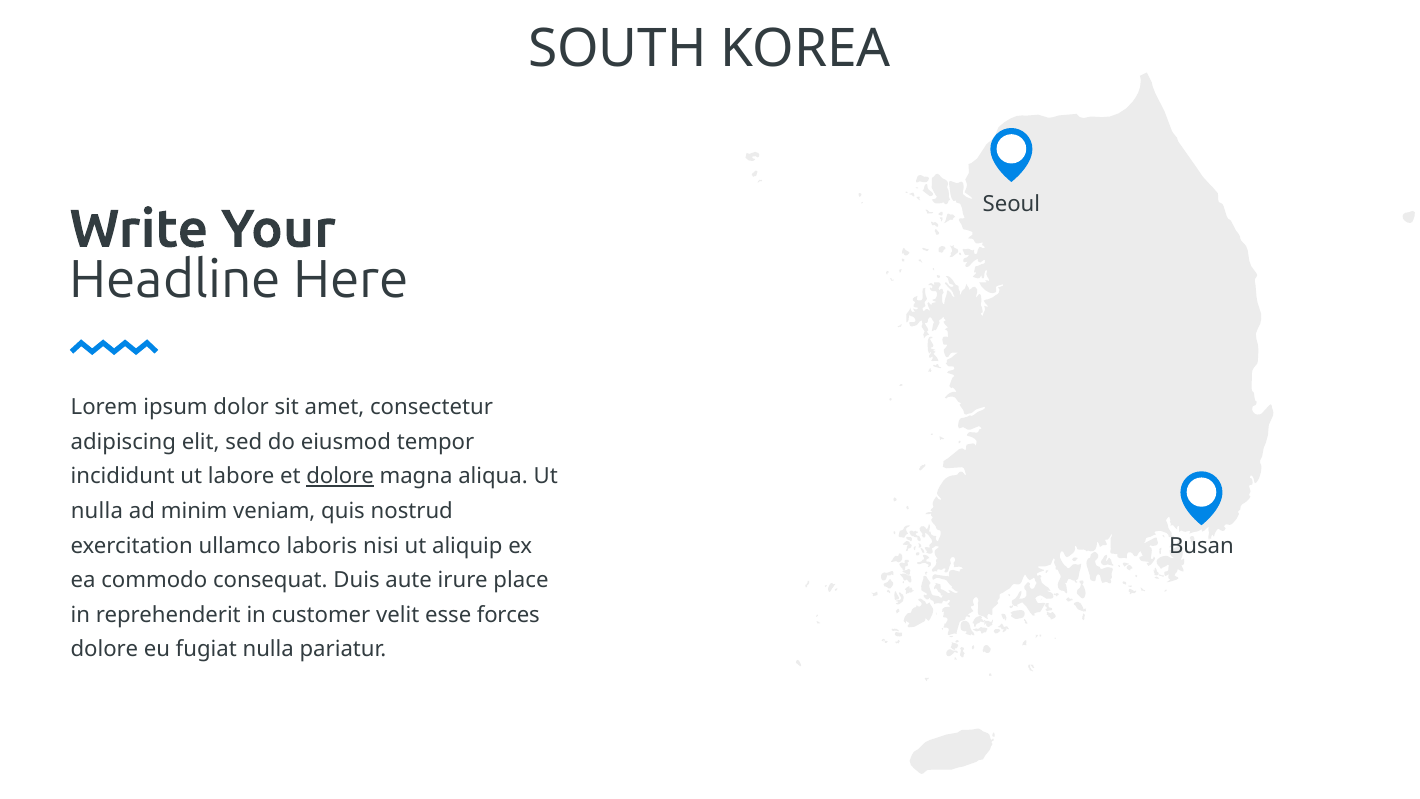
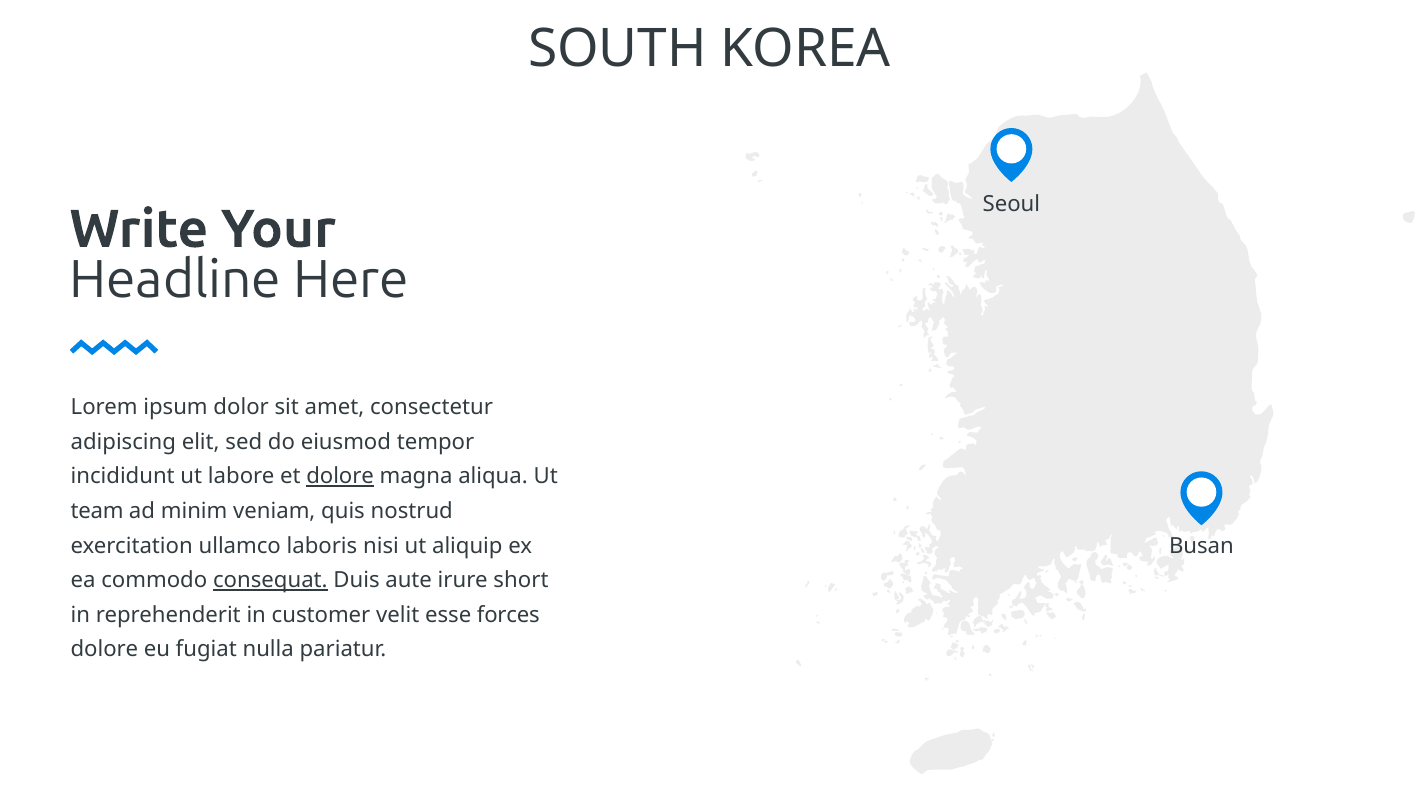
nulla: nulla -> team (97, 511)
consequat underline: none -> present (270, 580)
place: place -> short (521, 580)
